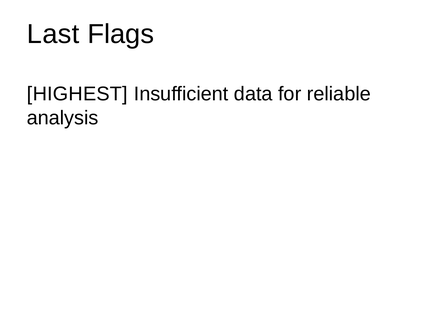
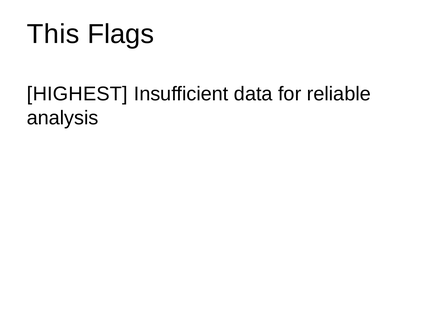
Last: Last -> This (53, 34)
